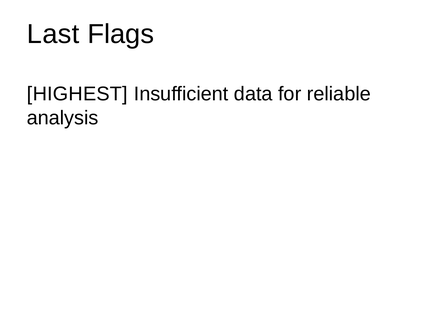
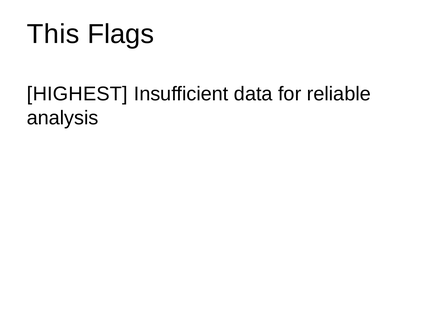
Last: Last -> This (53, 34)
